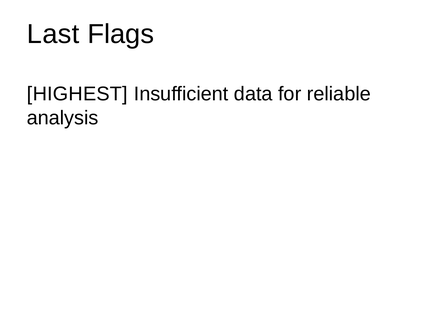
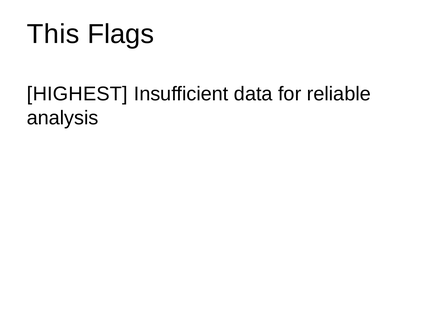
Last: Last -> This (53, 34)
